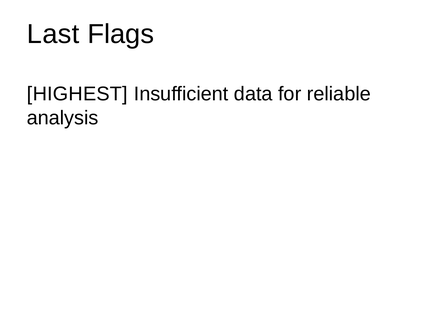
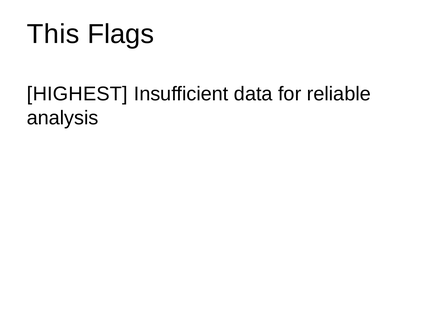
Last: Last -> This (53, 34)
